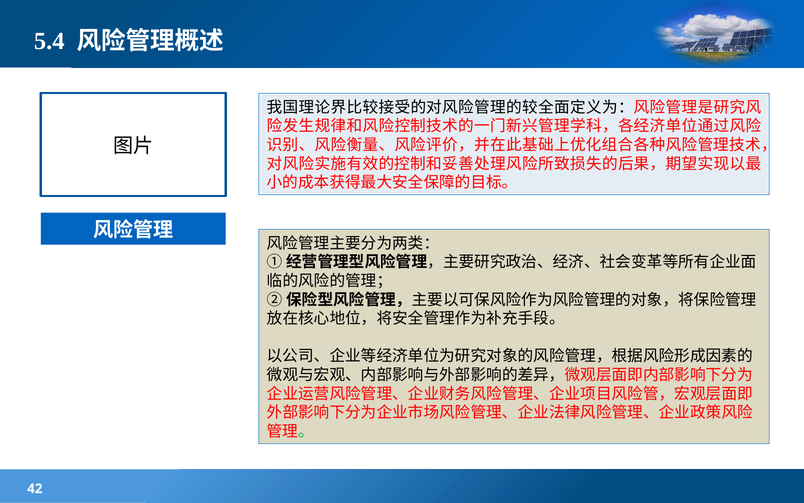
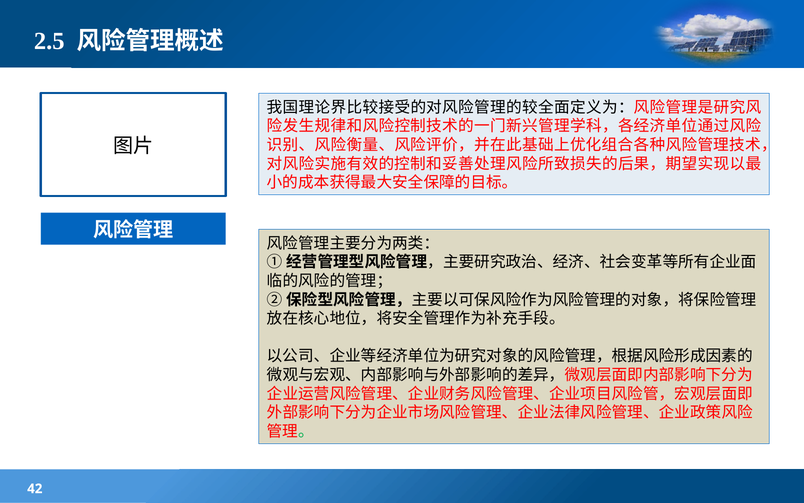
5.4: 5.4 -> 2.5 (49, 41)
